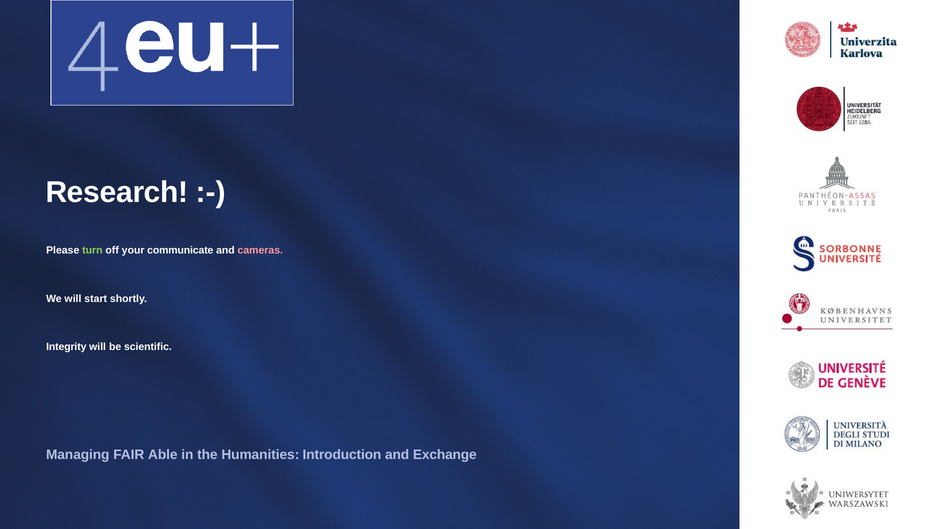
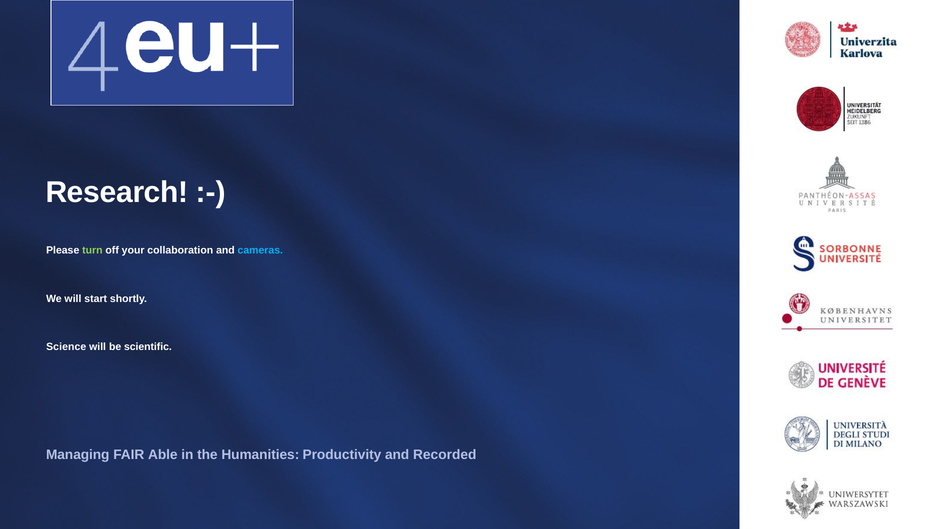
communicate: communicate -> collaboration (180, 250)
cameras colour: pink -> light blue (260, 250)
Integrity: Integrity -> Science (66, 347)
Introduction: Introduction -> Productivity (342, 454)
Exchange: Exchange -> Recorded (445, 454)
